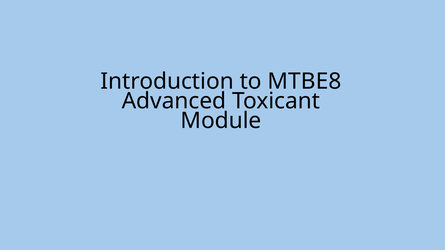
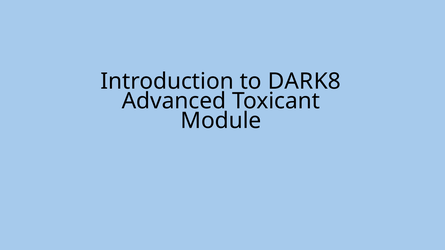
MTBE8: MTBE8 -> DARK8 (304, 82)
